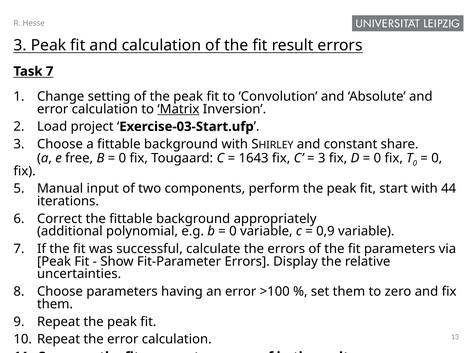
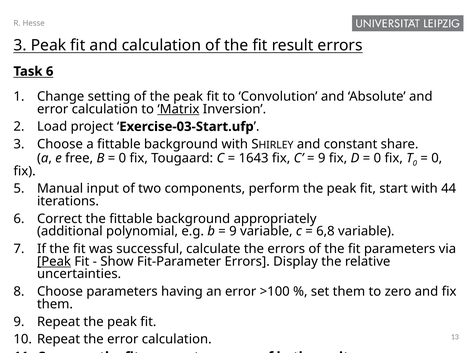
Task 7: 7 -> 6 (50, 71)
3: 3 -> 9 (322, 158)
0: 0 -> 9 (233, 231)
0,9: 0,9 -> 6,8 (325, 231)
Peak underline: none -> present (54, 262)
